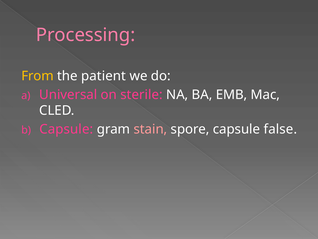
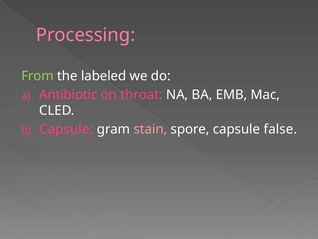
From colour: yellow -> light green (38, 76)
patient: patient -> labeled (104, 76)
Universal: Universal -> Antibiotic (68, 94)
sterile: sterile -> throat (142, 94)
